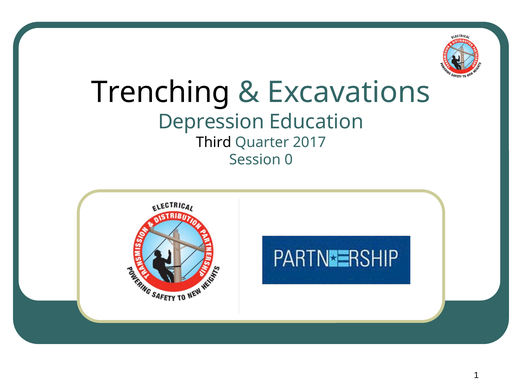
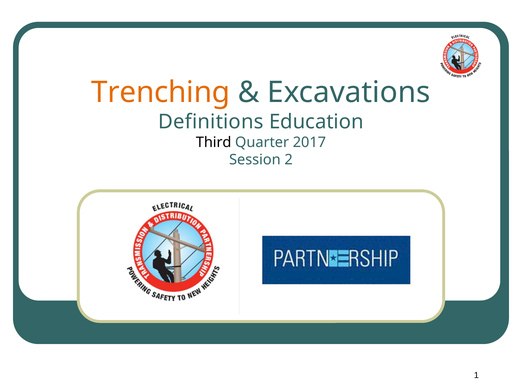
Trenching colour: black -> orange (161, 92)
Depression: Depression -> Definitions (211, 122)
0: 0 -> 2 (289, 159)
